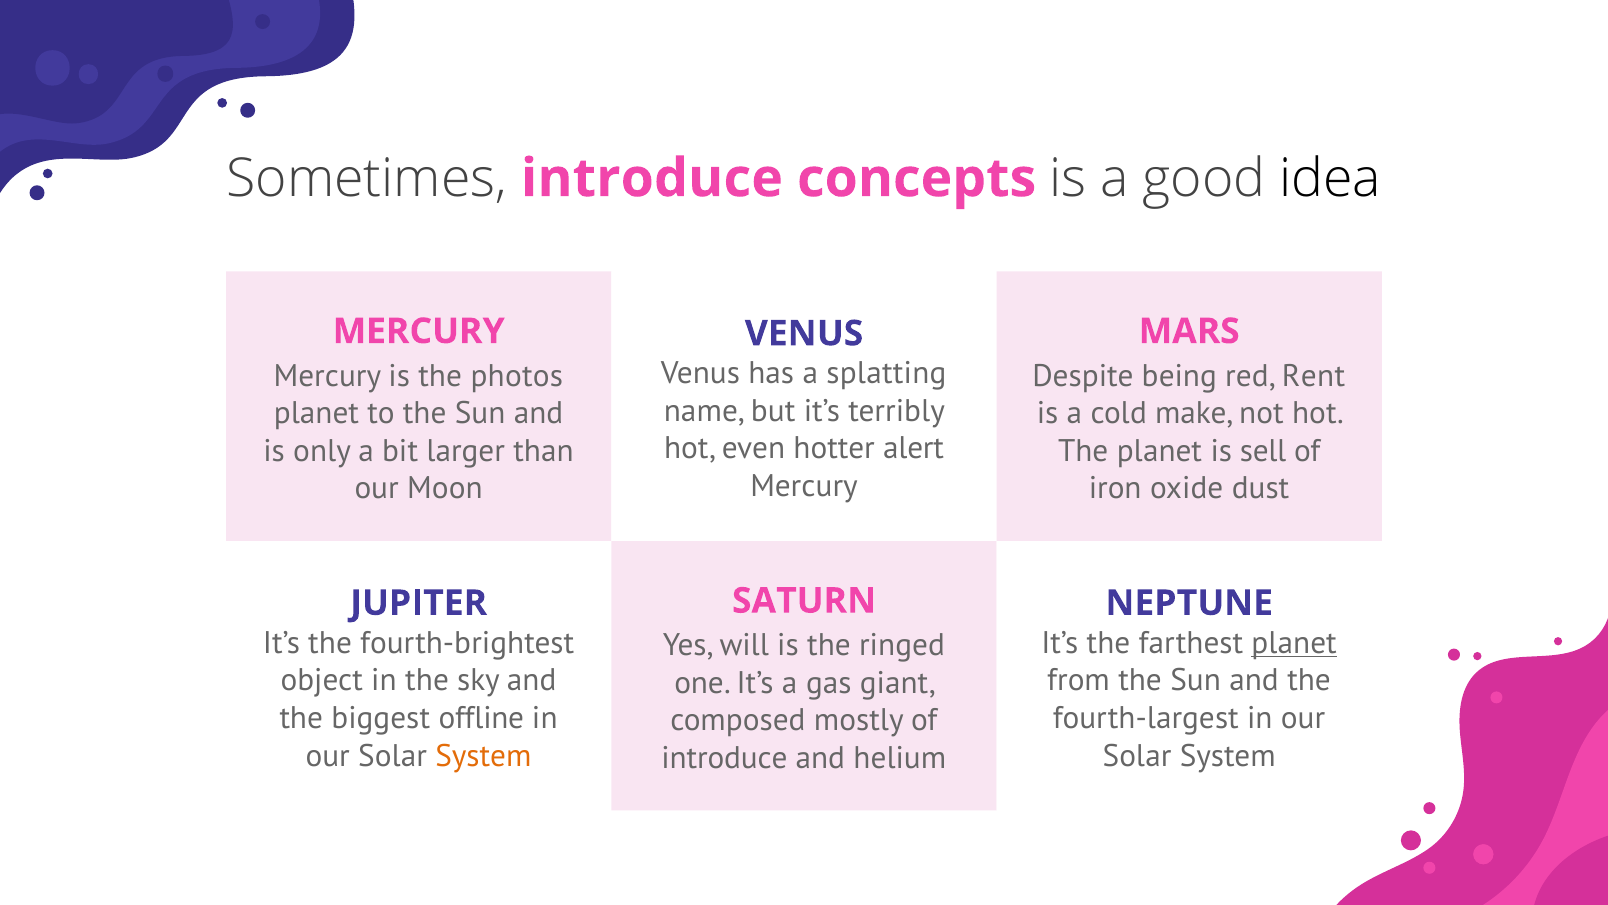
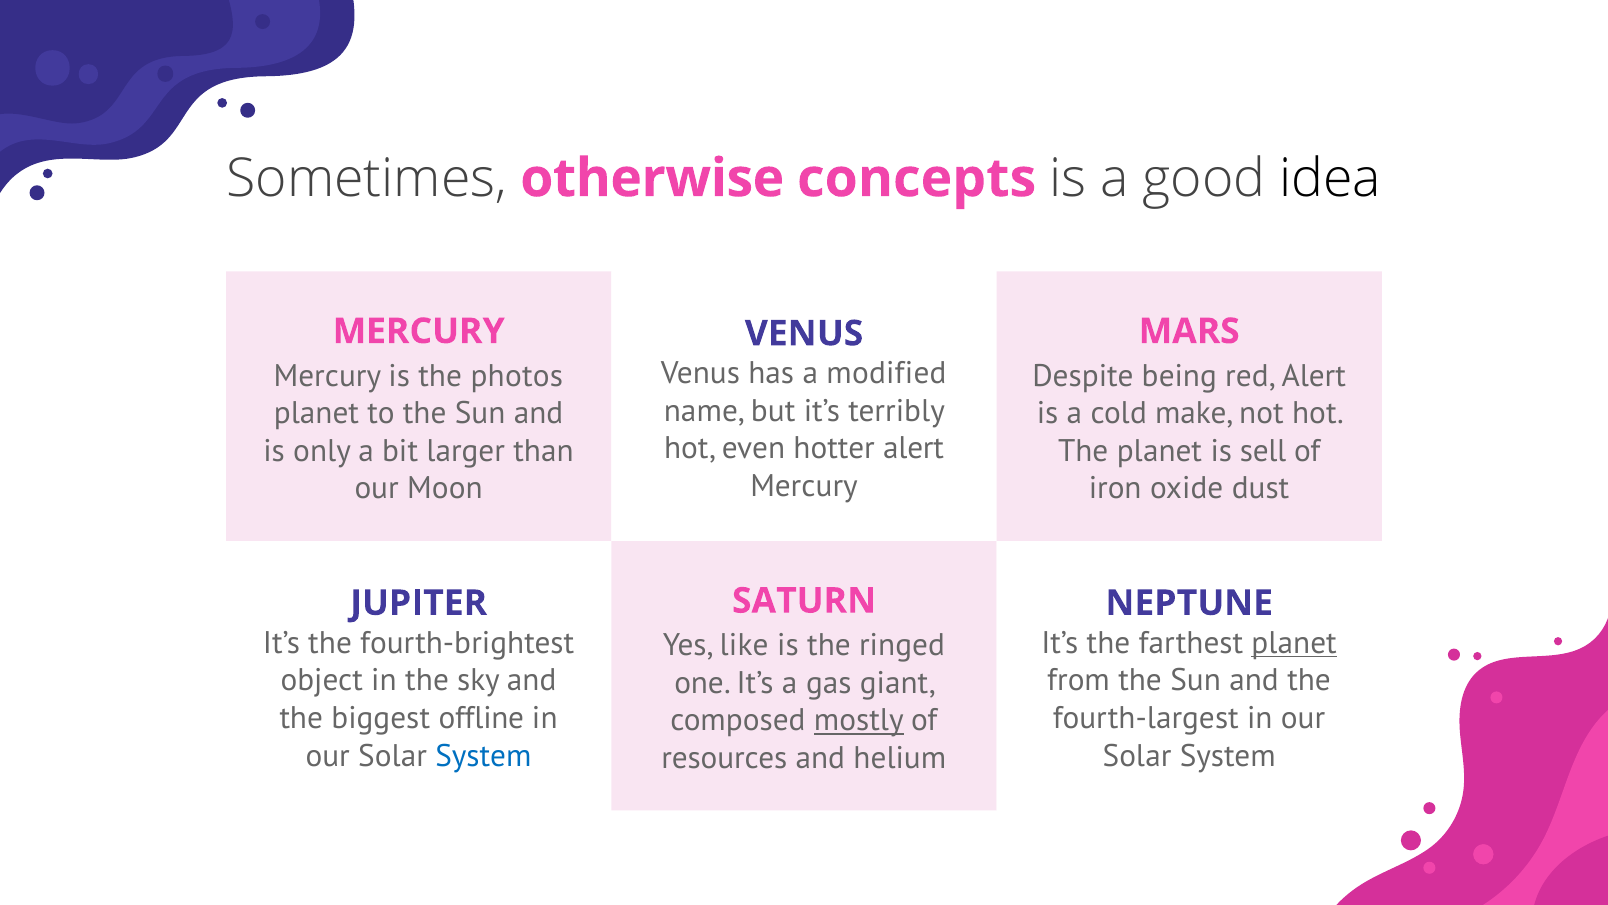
Sometimes introduce: introduce -> otherwise (652, 178)
splatting: splatting -> modified (886, 373)
red Rent: Rent -> Alert (1314, 376)
will: will -> like (744, 645)
mostly underline: none -> present (859, 720)
System colour: orange -> blue (483, 755)
introduce: introduce -> resources (724, 758)
